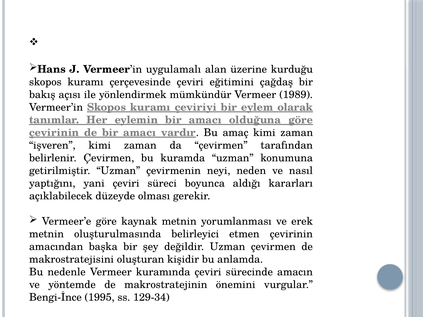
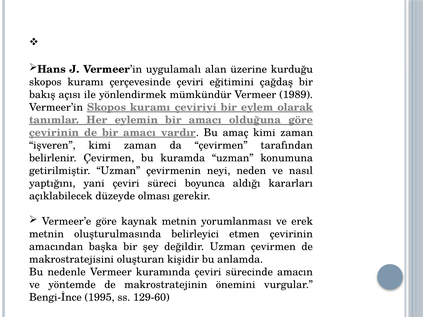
129-34: 129-34 -> 129-60 (151, 298)
